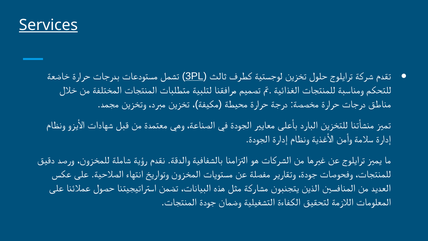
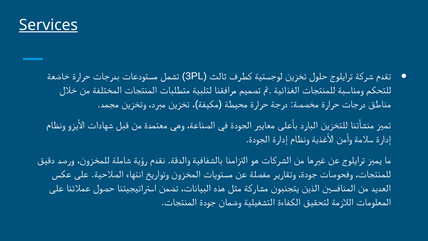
3PL underline: present -> none (194, 76)
